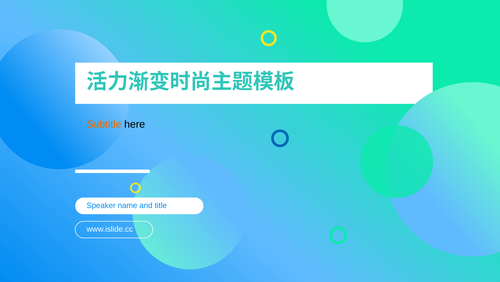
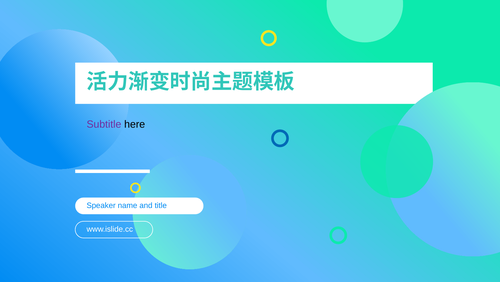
Subtitle colour: orange -> purple (104, 124)
